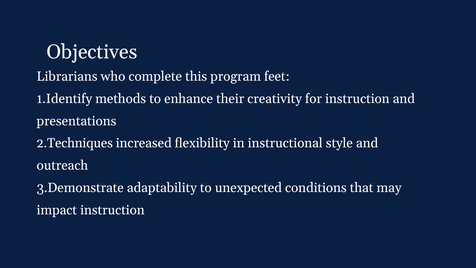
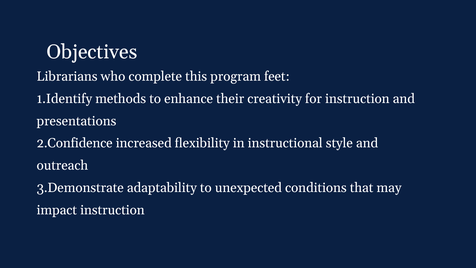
2.Techniques: 2.Techniques -> 2.Confidence (75, 143)
